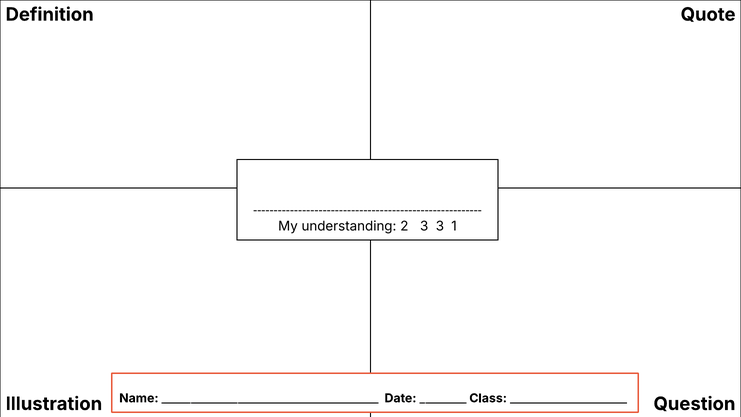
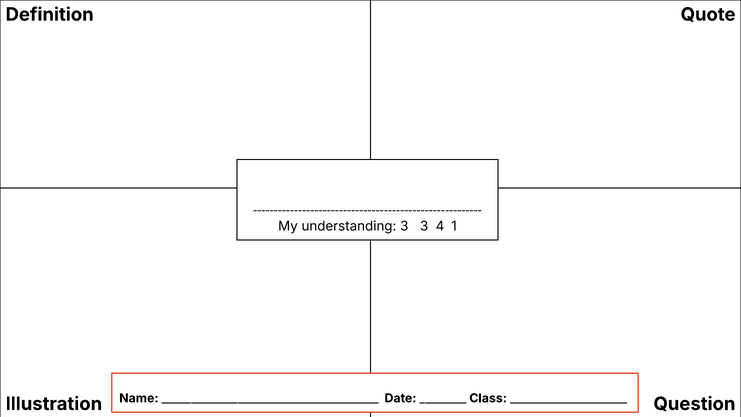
understanding 2: 2 -> 3 (404, 226)
3 3: 3 -> 4 (440, 226)
